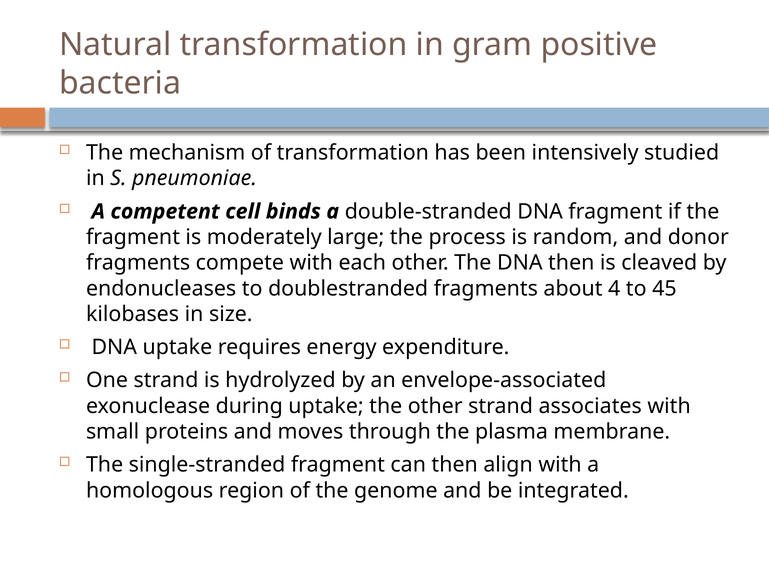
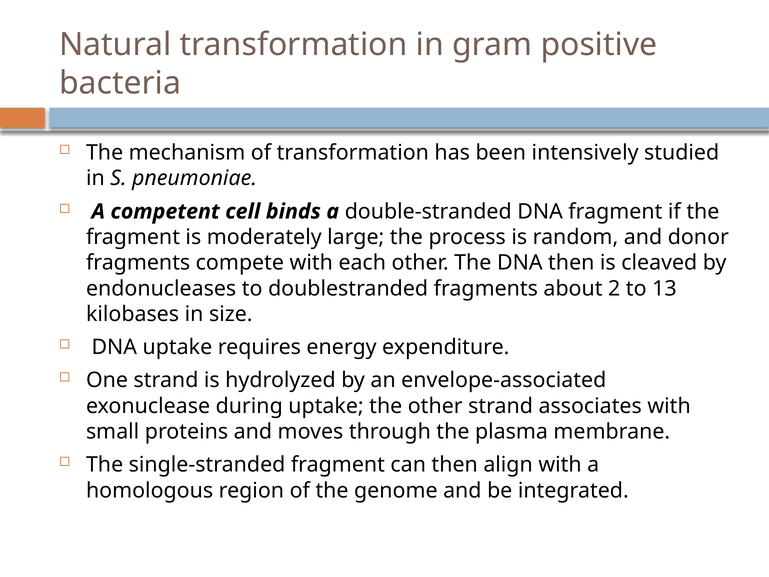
4: 4 -> 2 (614, 288)
45: 45 -> 13 (664, 288)
